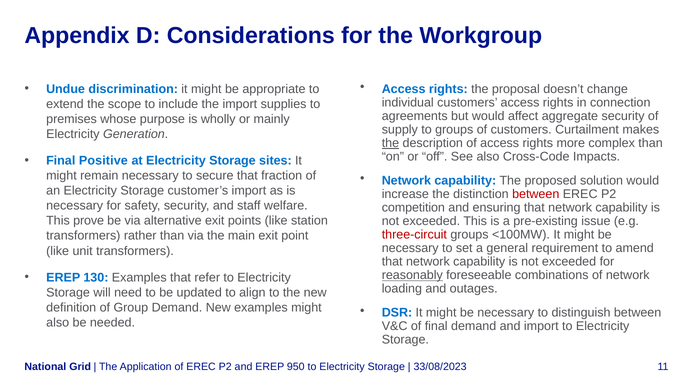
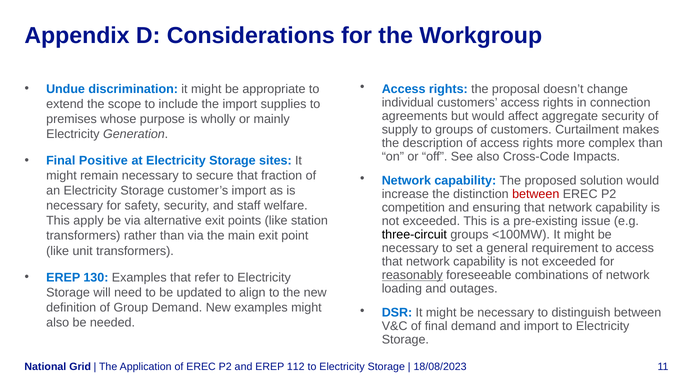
the underline: present -> none (390, 143)
prove: prove -> apply (88, 221)
three-circuit colour: red -> black (414, 235)
to amend: amend -> access (635, 248)
950: 950 -> 112 (296, 366)
33/08/2023: 33/08/2023 -> 18/08/2023 (440, 366)
